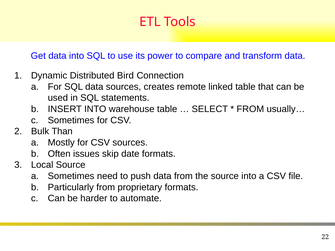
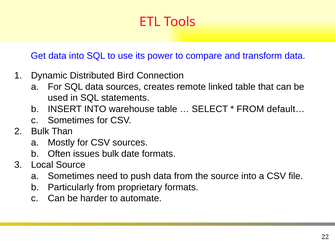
usually…: usually… -> default… (286, 109)
issues skip: skip -> bulk (110, 154)
